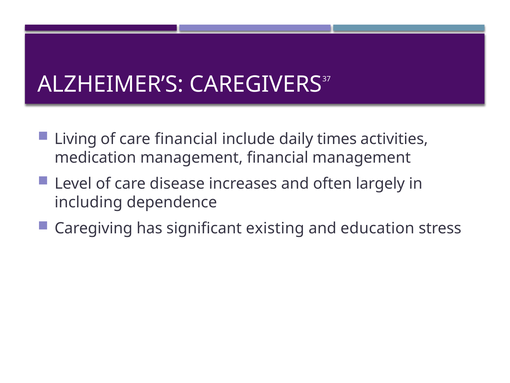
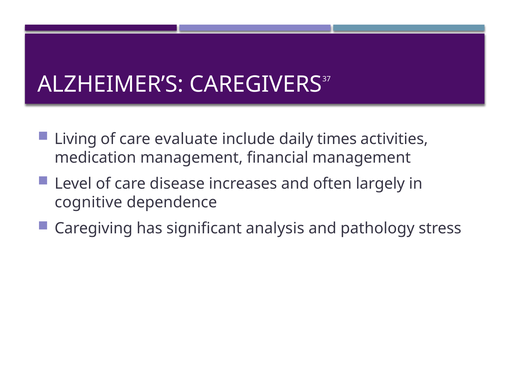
care financial: financial -> evaluate (186, 139)
including: including -> cognitive (88, 202)
existing: existing -> analysis (275, 228)
education: education -> pathology (378, 228)
